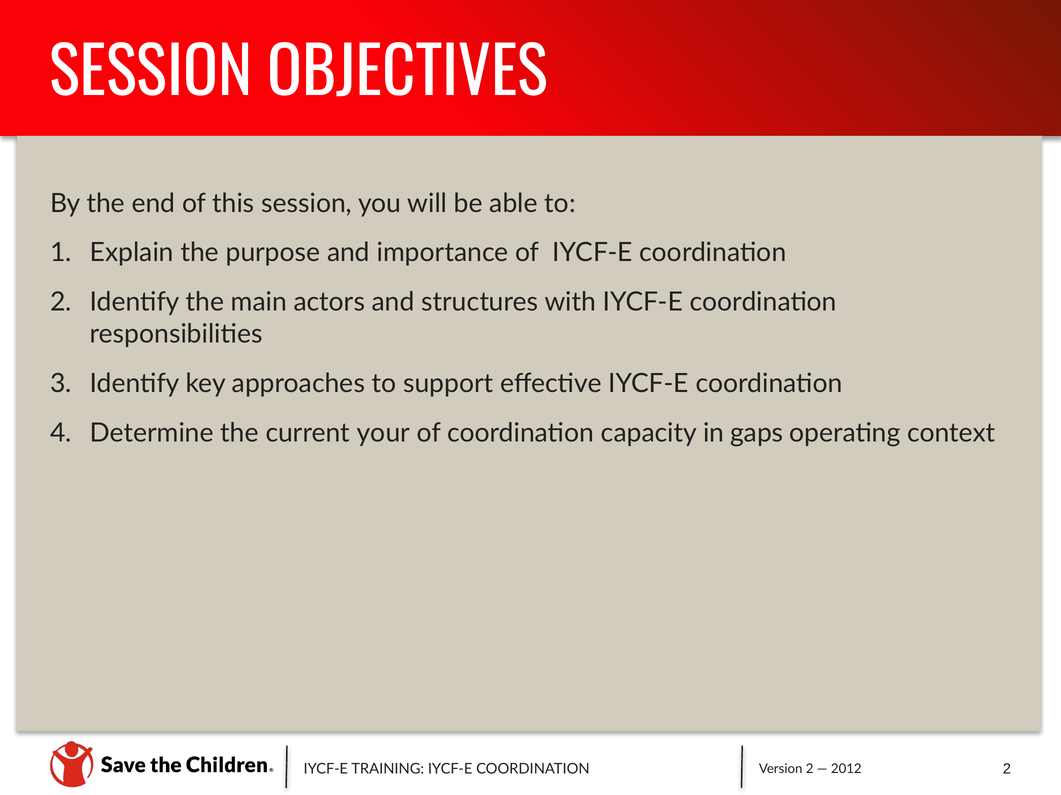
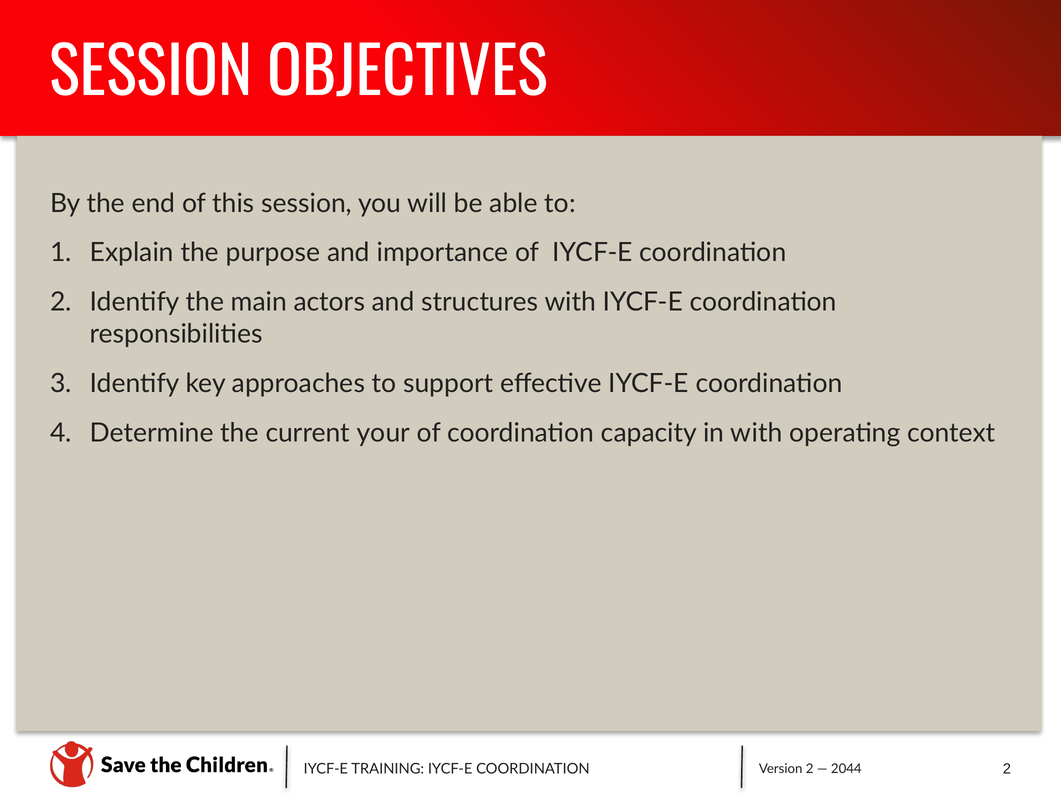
in gaps: gaps -> with (757, 433)
2012: 2012 -> 2044 (846, 769)
